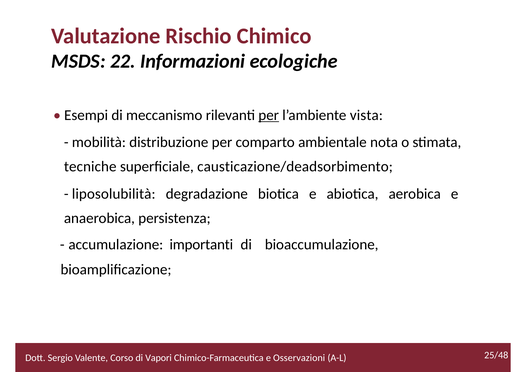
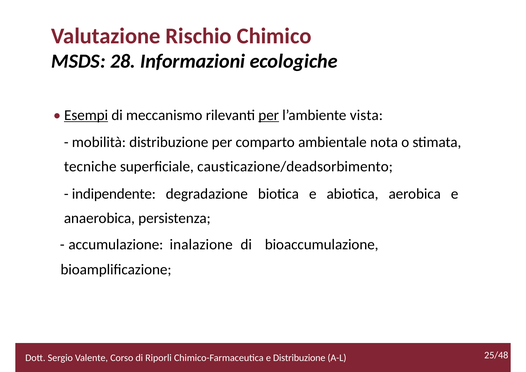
22: 22 -> 28 (123, 61)
Esempi underline: none -> present (86, 115)
liposolubilità: liposolubilità -> indipendente (114, 194)
importanti: importanti -> inalazione (201, 244)
Vapori: Vapori -> Riporli (158, 358)
e Osservazioni: Osservazioni -> Distribuzione (299, 358)
